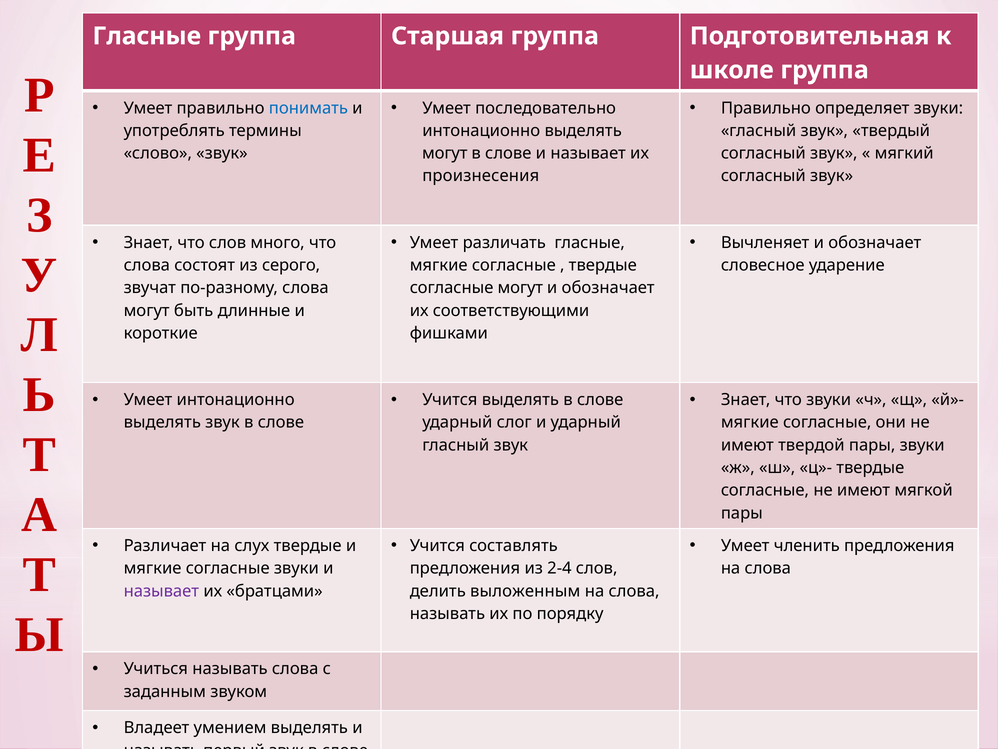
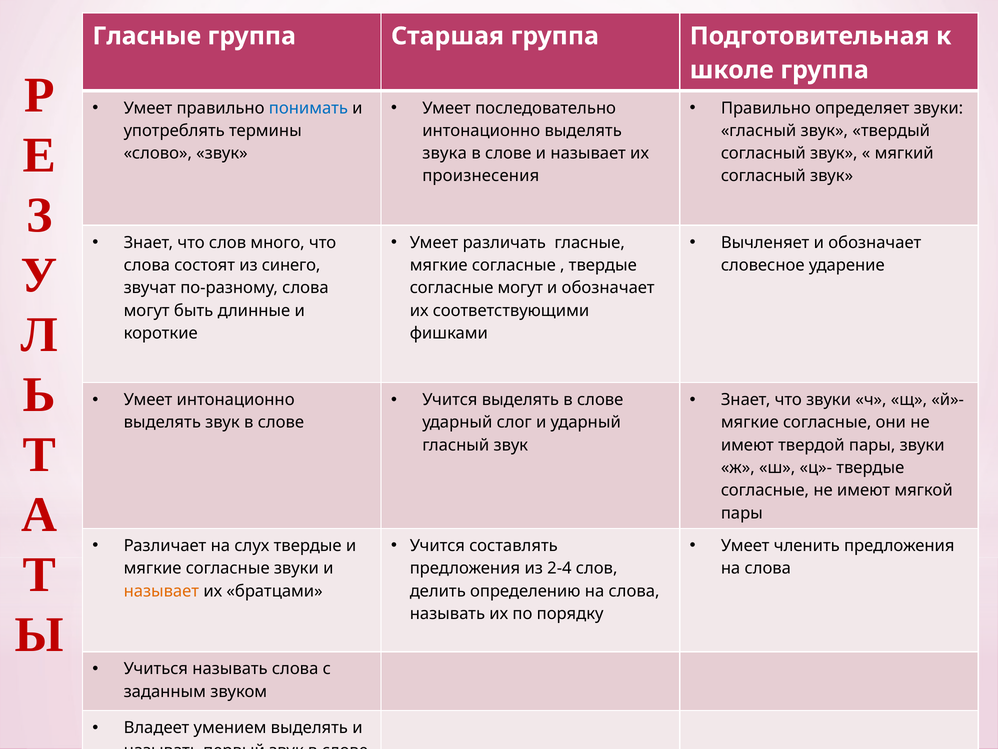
могут: могут -> звука (445, 153)
серого: серого -> синего (291, 265)
называет colour: purple -> orange (161, 591)
выложенным: выложенным -> определению (525, 591)
